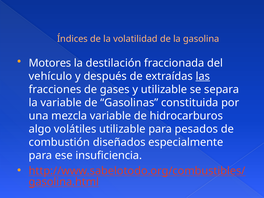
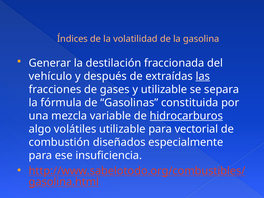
Motores: Motores -> Generar (50, 63)
la variable: variable -> fórmula (61, 103)
hidrocarburos underline: none -> present (186, 116)
pesados: pesados -> vectorial (196, 129)
